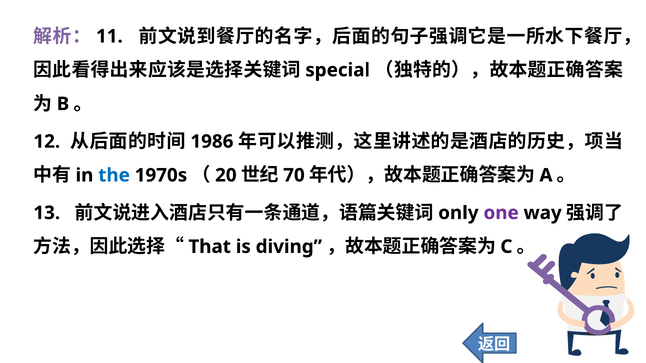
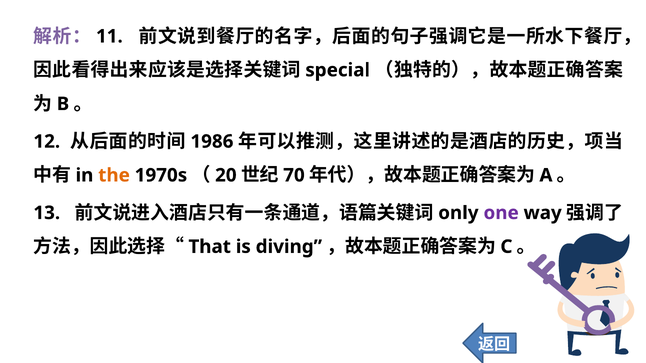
the colour: blue -> orange (114, 175)
